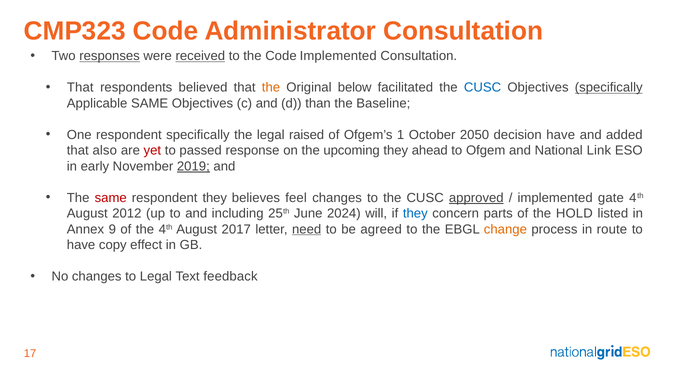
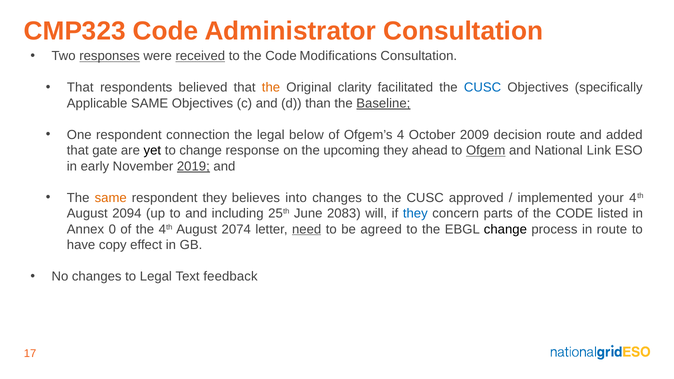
Code Implemented: Implemented -> Modifications (338, 56)
below: below -> clarity (355, 88)
specifically underline: present -> none (609, 88)
Baseline underline: none -> present (383, 103)
respondent specifically: specifically -> connection (198, 135)
raised: raised -> below (306, 135)
1: 1 -> 4 (401, 135)
2050: 2050 -> 2009 (475, 135)
decision have: have -> route (561, 135)
also: also -> gate (105, 151)
yet colour: red -> black (152, 151)
to passed: passed -> change (201, 151)
Ofgem underline: none -> present (486, 151)
same colour: red -> orange (111, 198)
feel: feel -> into (296, 198)
approved underline: present -> none (476, 198)
gate: gate -> your (611, 198)
2012: 2012 -> 2094 (127, 214)
2024: 2024 -> 2083 (344, 214)
of the HOLD: HOLD -> CODE (574, 214)
9: 9 -> 0 (112, 229)
2017: 2017 -> 2074 (236, 229)
change colour: orange -> black (505, 229)
